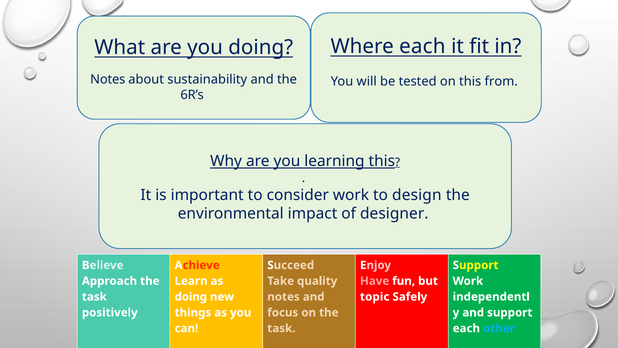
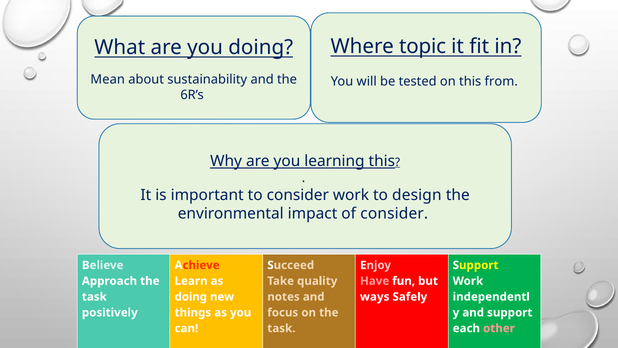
Where each: each -> topic (423, 47)
Notes: Notes -> Mean (108, 79)
of designer: designer -> consider (394, 213)
topic: topic -> ways (375, 296)
other colour: light blue -> pink (499, 328)
